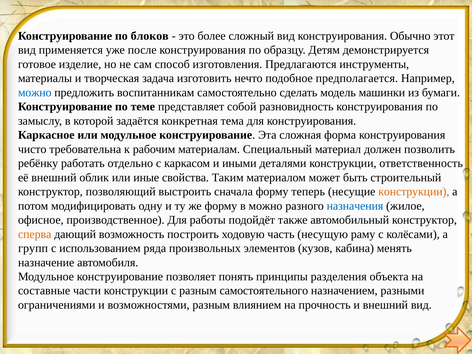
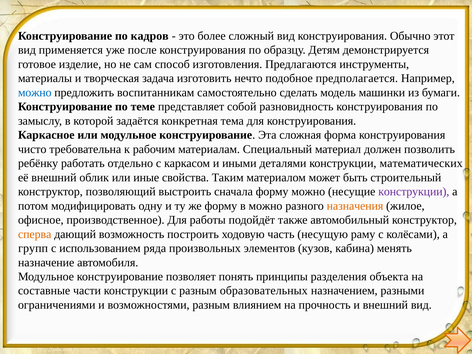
блоков: блоков -> кадров (150, 36)
ответственность: ответственность -> математических (421, 163)
форму теперь: теперь -> можно (308, 192)
конструкции colour: orange -> purple (414, 192)
назначения colour: blue -> orange (355, 206)
самостоятельного: самостоятельного -> образовательных (264, 291)
